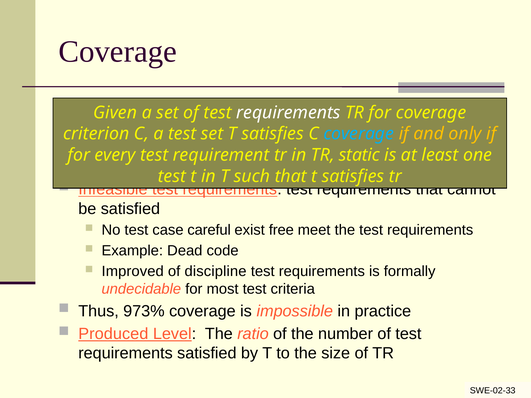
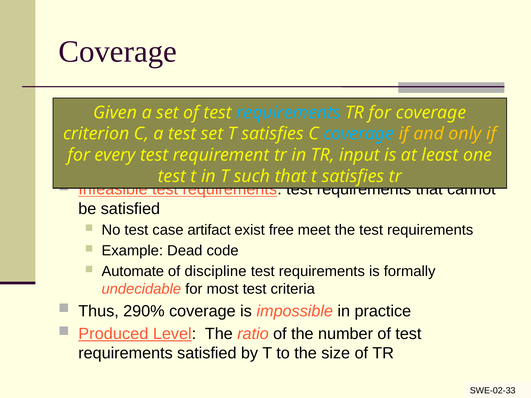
requirements colour: white -> light blue (288, 113)
static: static -> input (359, 155)
careful: careful -> artifact (209, 230)
Improved: Improved -> Automate (133, 272)
973%: 973% -> 290% (144, 311)
